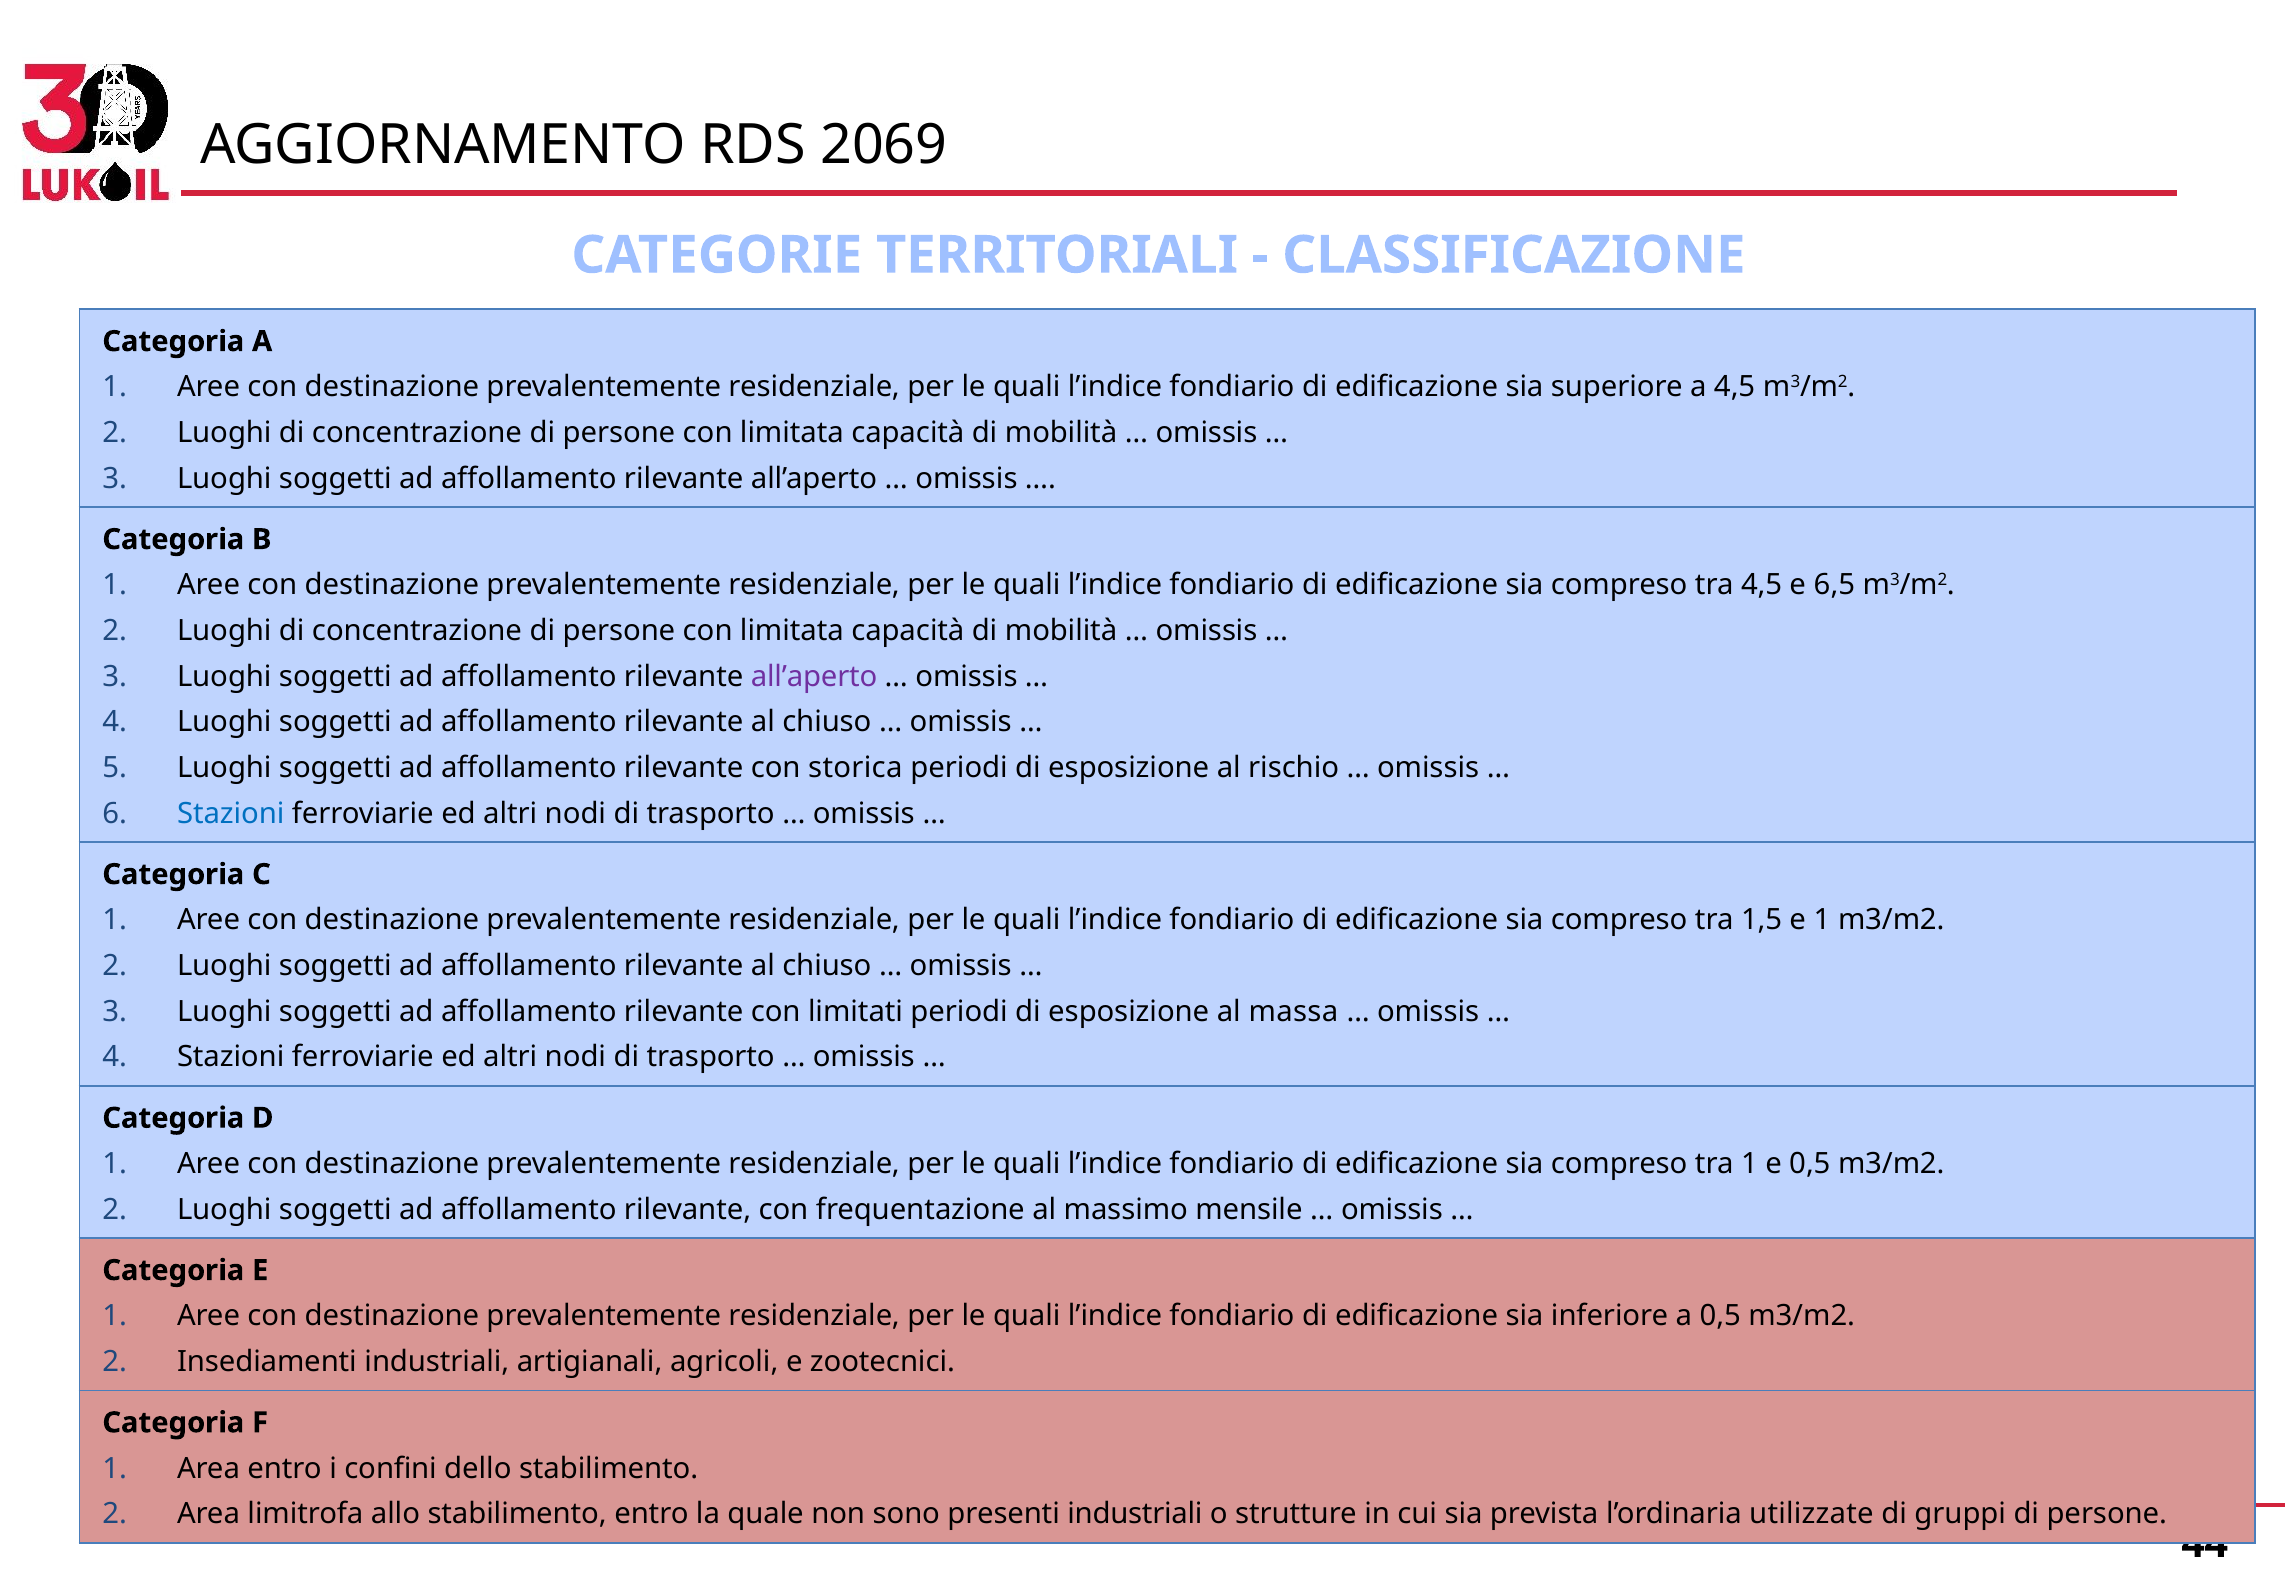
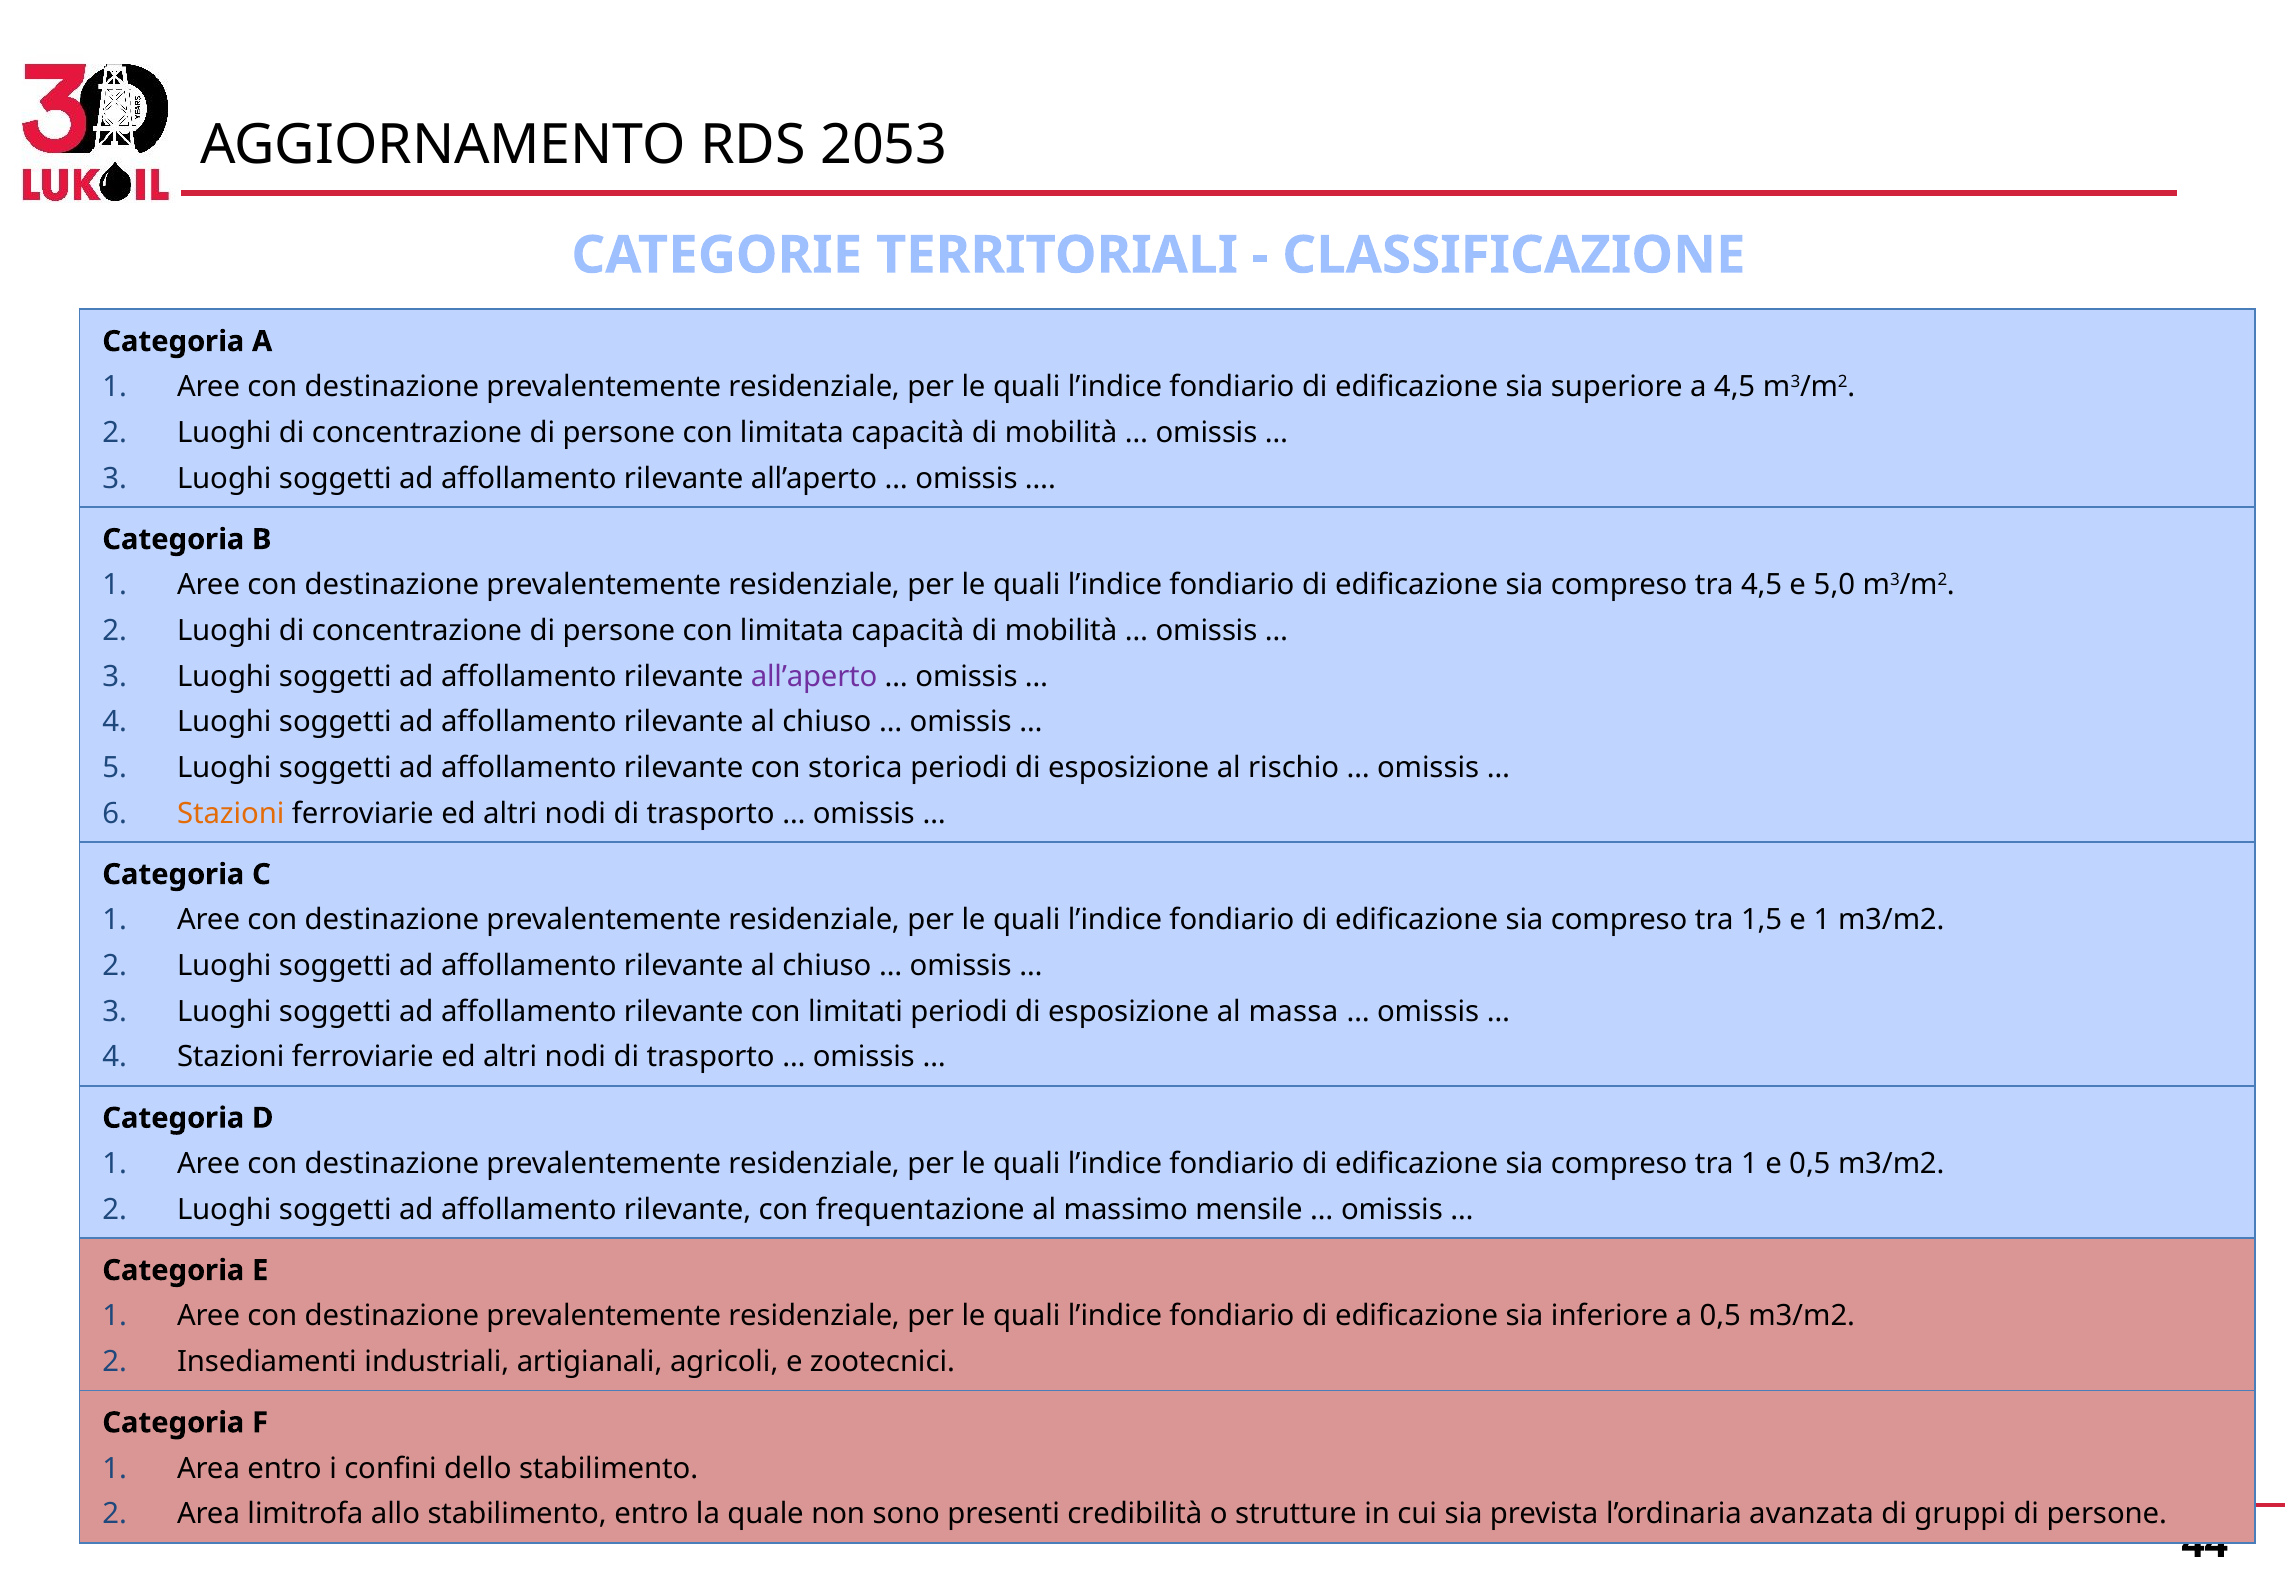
2069: 2069 -> 2053 (884, 145)
6,5: 6,5 -> 5,0 (1834, 585)
Stazioni colour: blue -> orange (231, 813)
presenti industriali: industriali -> credibilità (1135, 1514)
utilizzate: utilizzate -> avanzata (1811, 1514)
